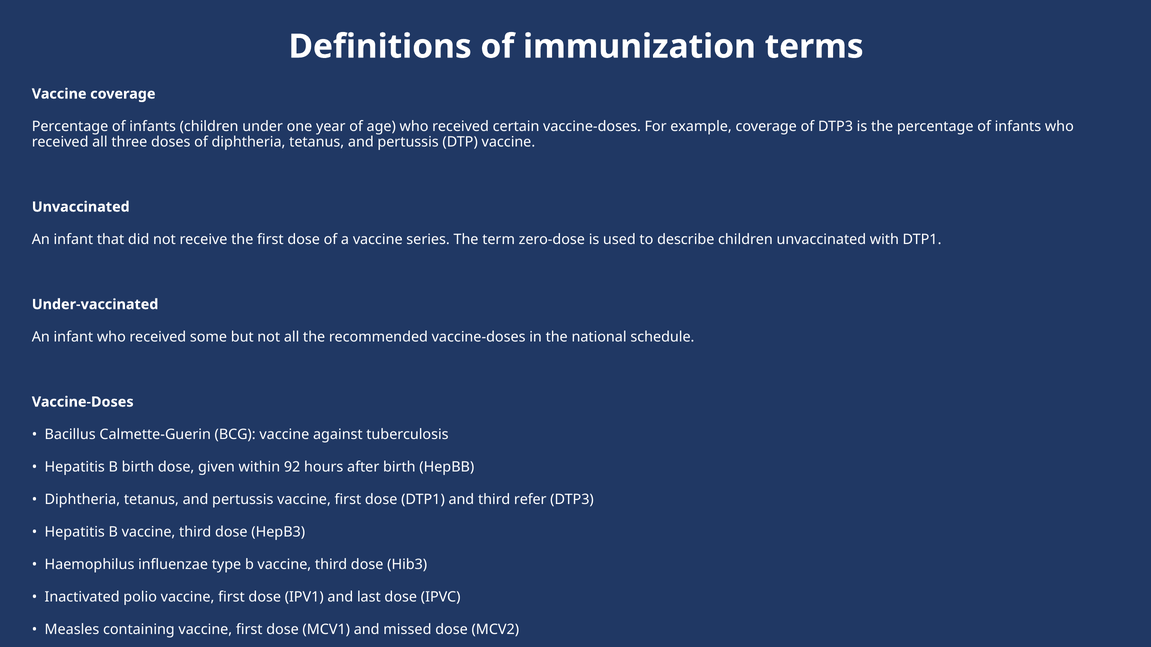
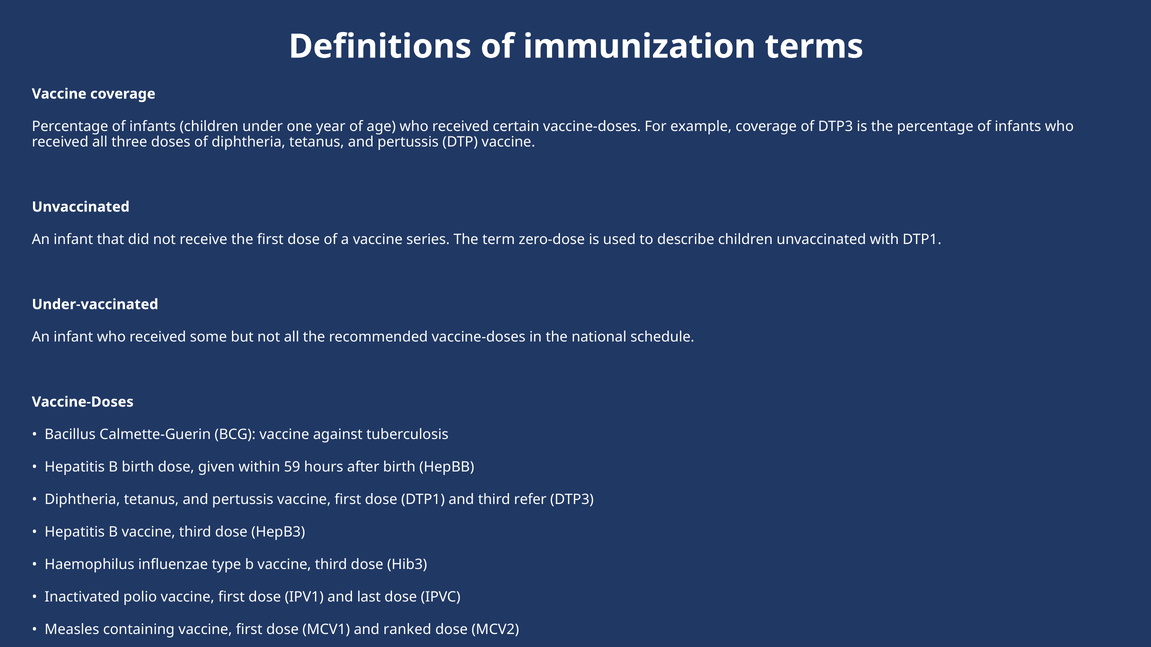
92: 92 -> 59 (292, 467)
missed: missed -> ranked (407, 630)
